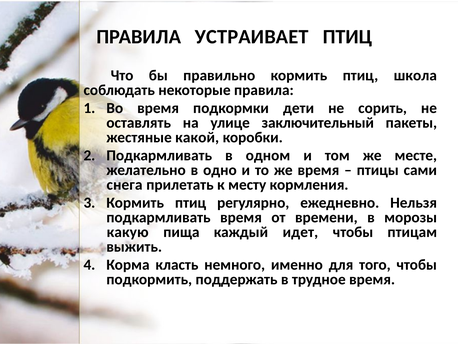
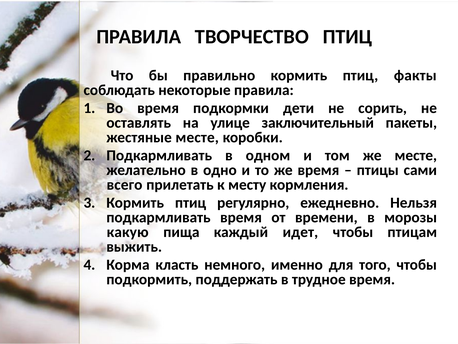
УСТРАИВАЕТ: УСТРАИВАЕТ -> ТВОРЧЕСТВО (252, 37)
школа: школа -> факты (415, 75)
жестяные какой: какой -> месте (197, 137)
снега: снега -> всего (125, 185)
